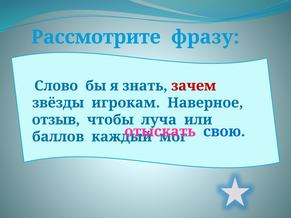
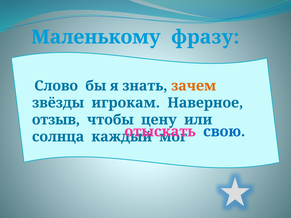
Рассмотрите: Рассмотрите -> Маленькому (96, 37)
зачем colour: red -> orange (194, 86)
луча: луча -> цену (159, 120)
баллов: баллов -> солнца (58, 137)
